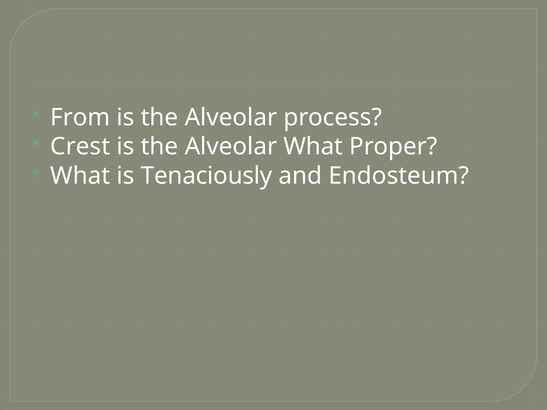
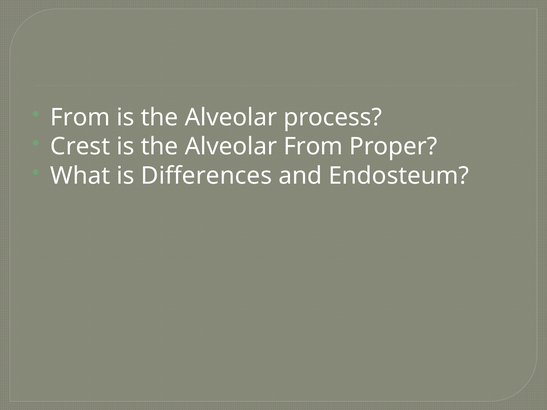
Alveolar What: What -> From (313, 147)
Tenaciously: Tenaciously -> Differences (206, 176)
